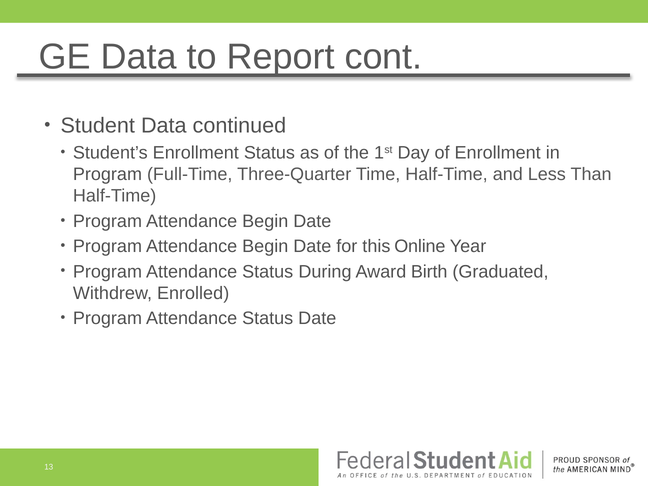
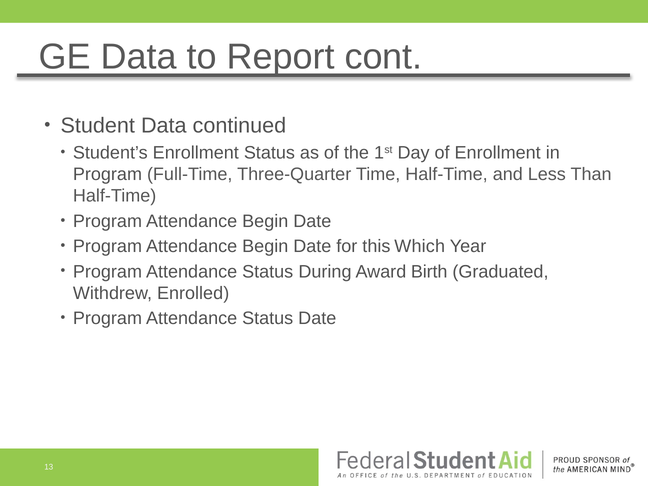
Online: Online -> Which (420, 246)
